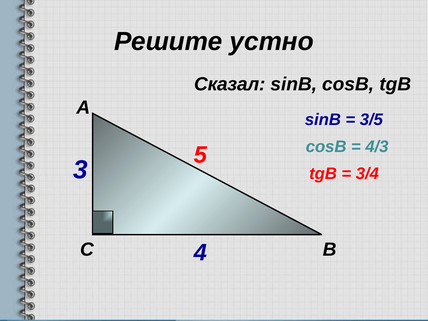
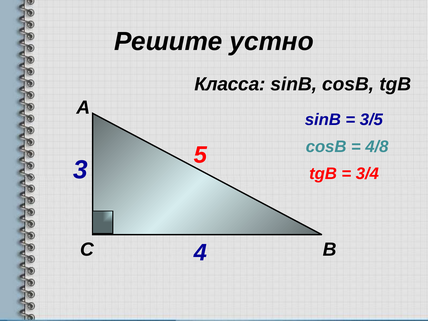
Сказал: Сказал -> Класса (230, 84)
4/3: 4/3 -> 4/8 (377, 147)
